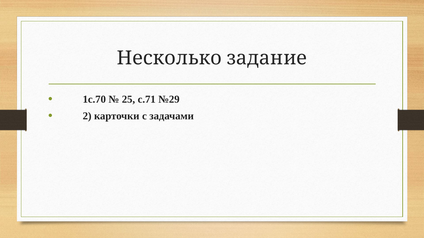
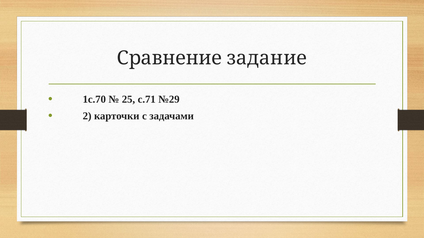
Несколько: Несколько -> Сравнение (169, 58)
